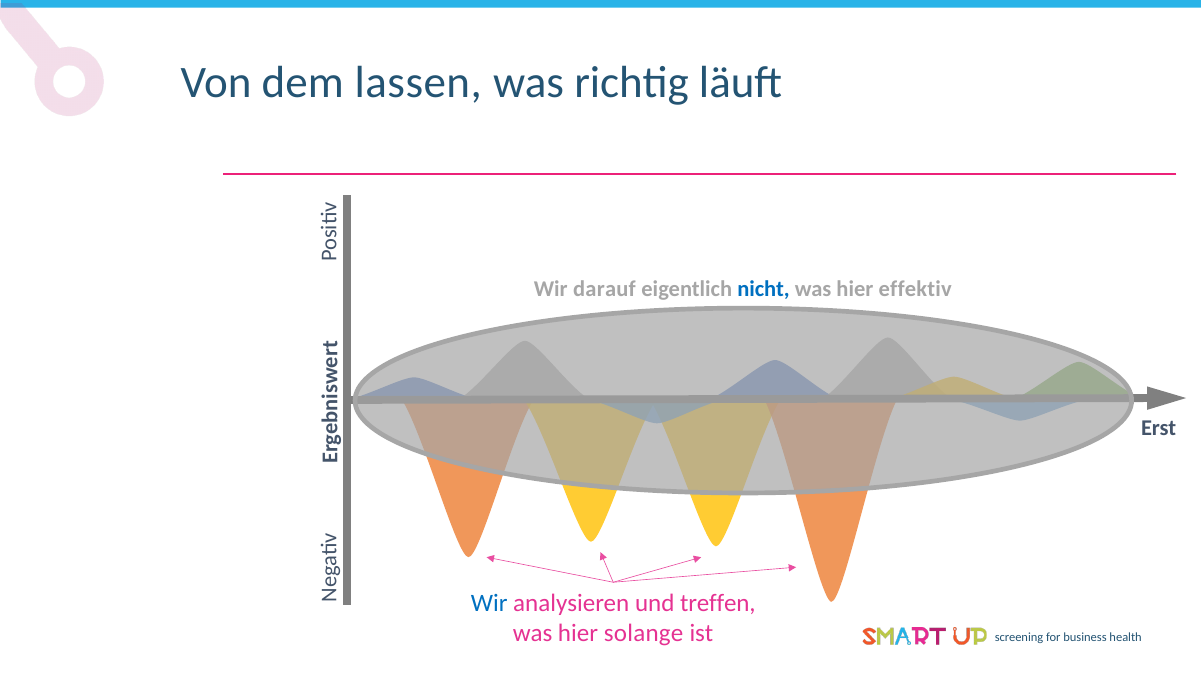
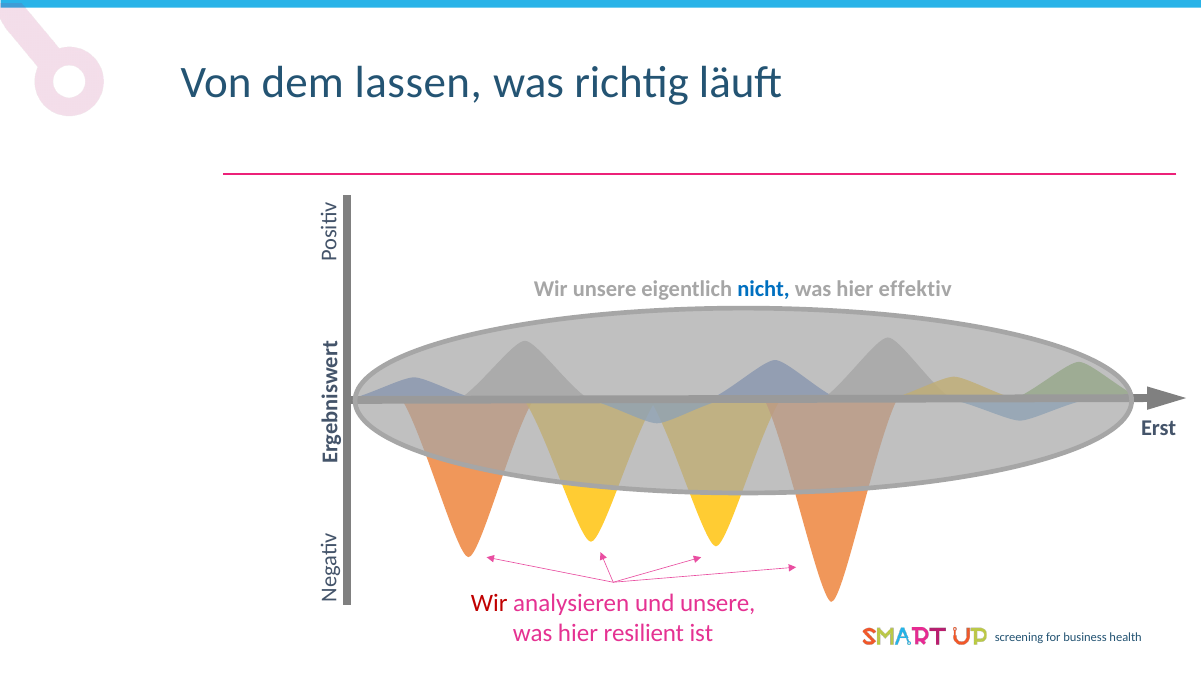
Wir darauf: darauf -> unsere (605, 289)
Wir colour: blue -> red (489, 604)
und treffen: treffen -> unsere (718, 604)
solange: solange -> resilient (644, 634)
